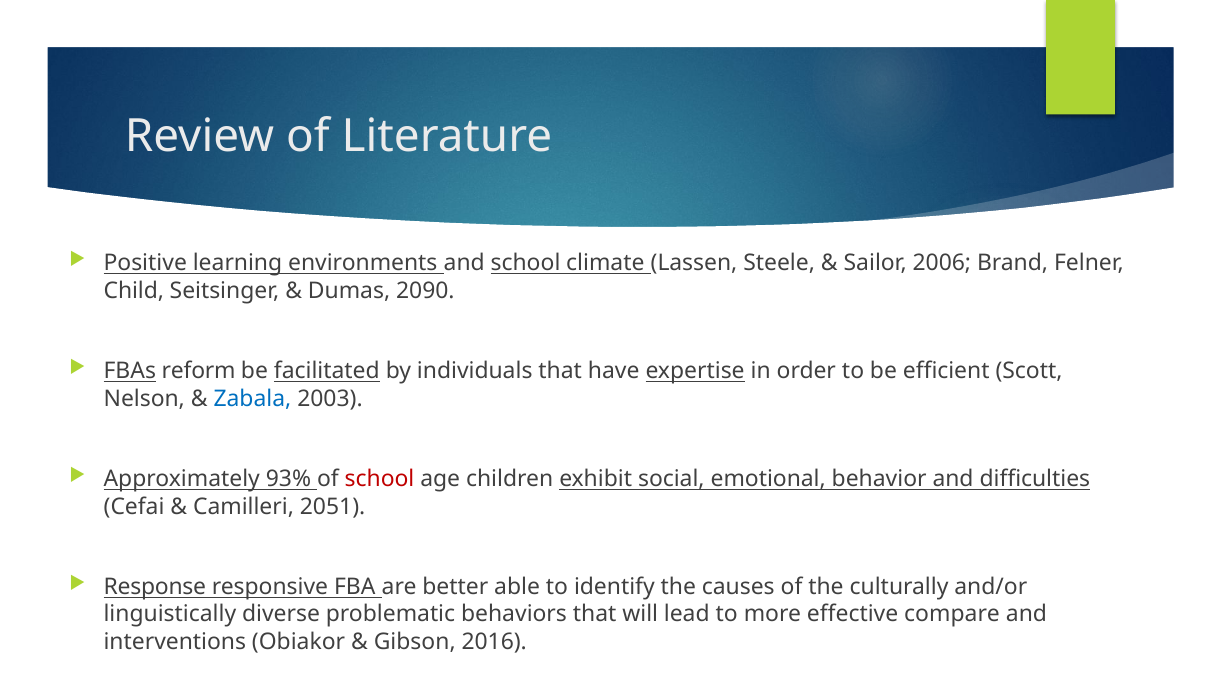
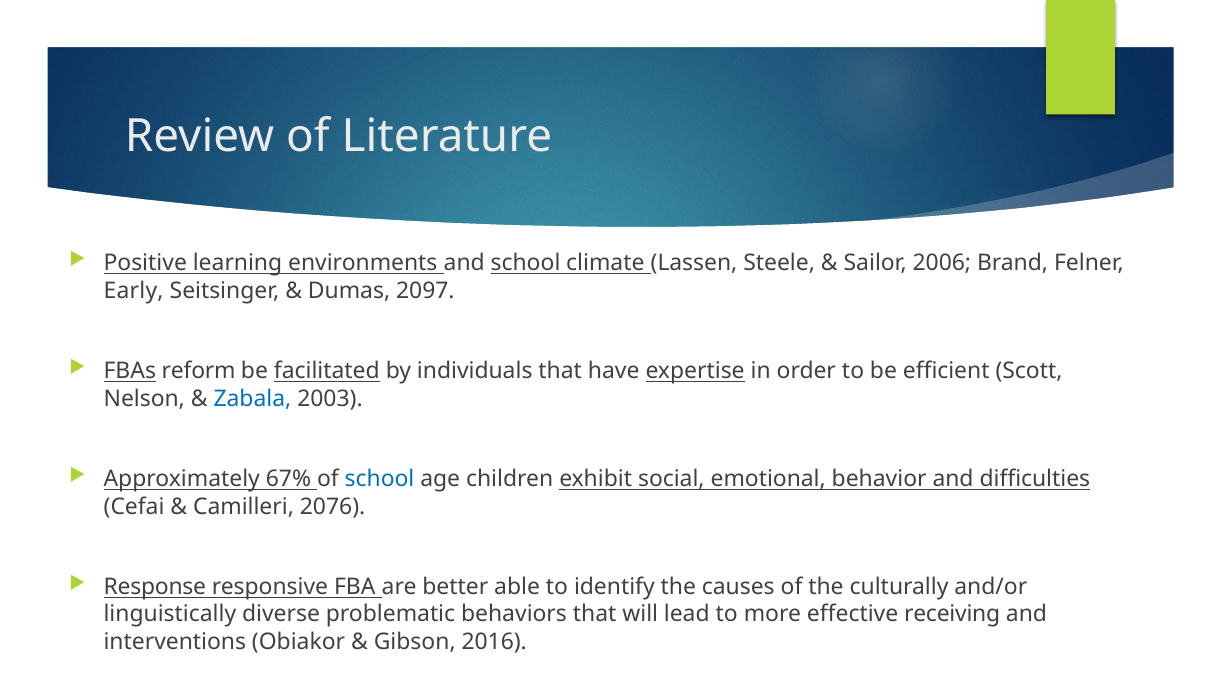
Child: Child -> Early (134, 291)
2090: 2090 -> 2097 (425, 291)
93%: 93% -> 67% (288, 479)
school colour: red -> blue (380, 479)
2051: 2051 -> 2076 (333, 507)
compare: compare -> receiving (952, 615)
